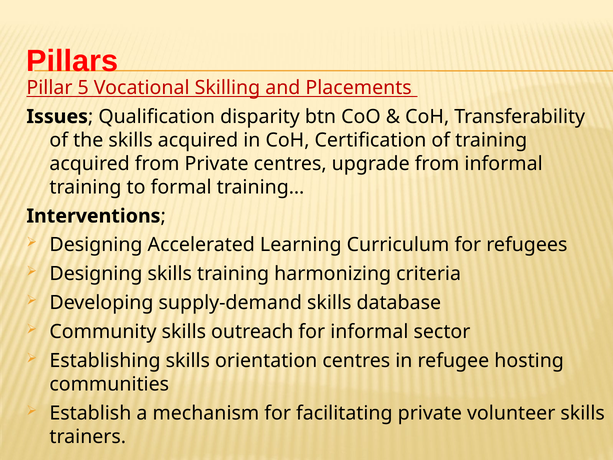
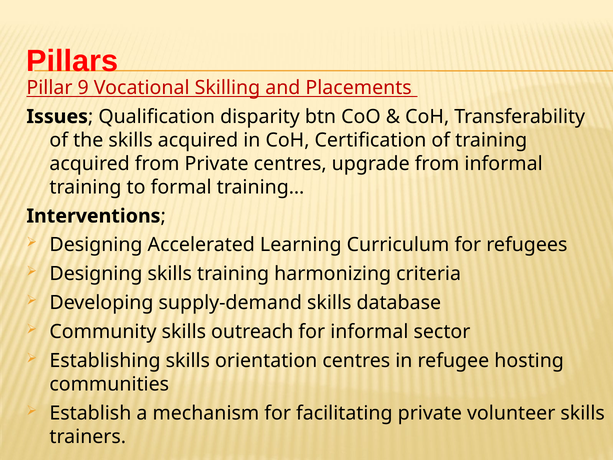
5: 5 -> 9 (83, 88)
